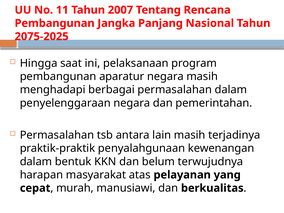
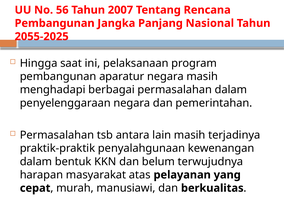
11: 11 -> 56 (62, 10)
2075-2025: 2075-2025 -> 2055-2025 (42, 37)
